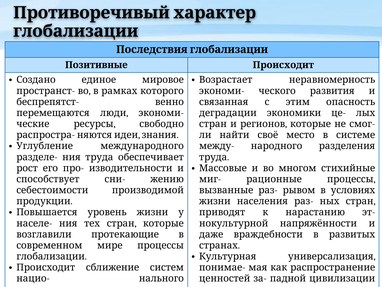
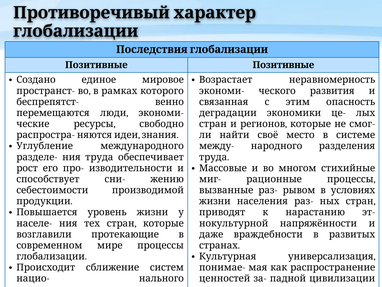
Позитивные Происходит: Происходит -> Позитивные (283, 65)
